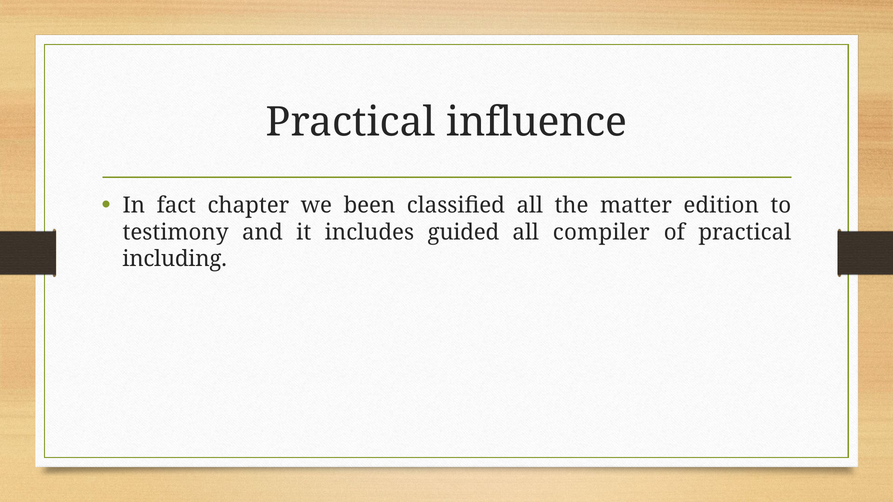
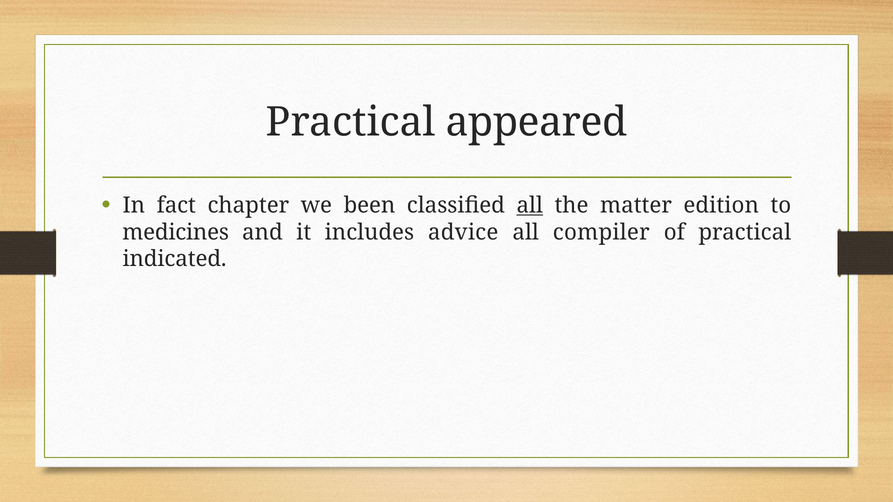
influence: influence -> appeared (537, 123)
all underline: none -> present (530, 206)
testimony: testimony -> medicines (176, 232)
guided: guided -> advice (463, 232)
including: including -> indicated (175, 259)
